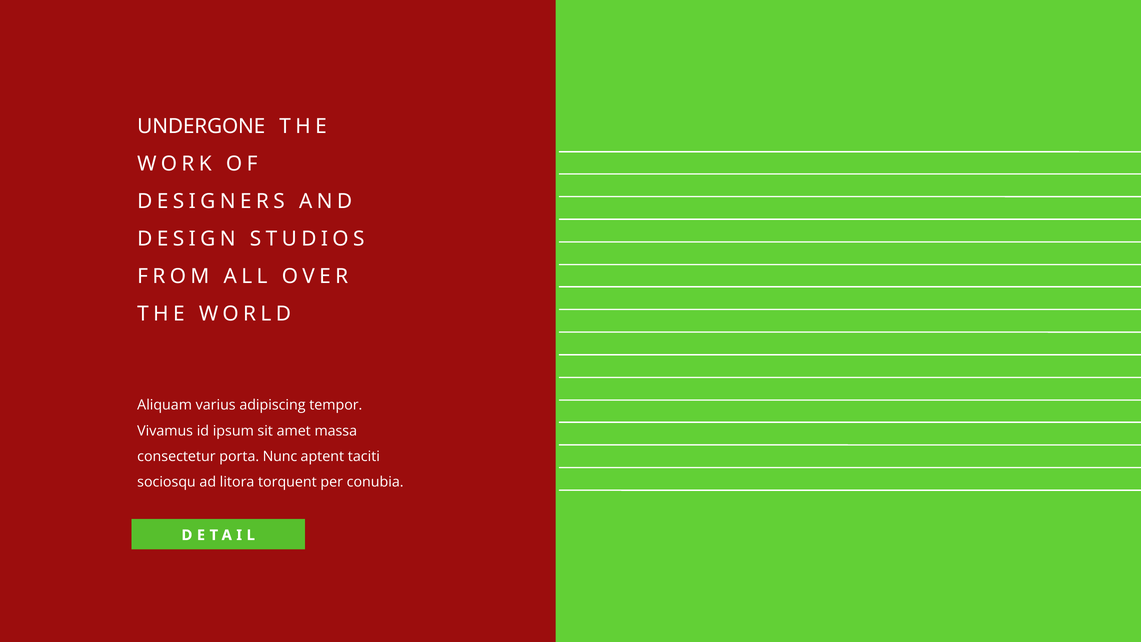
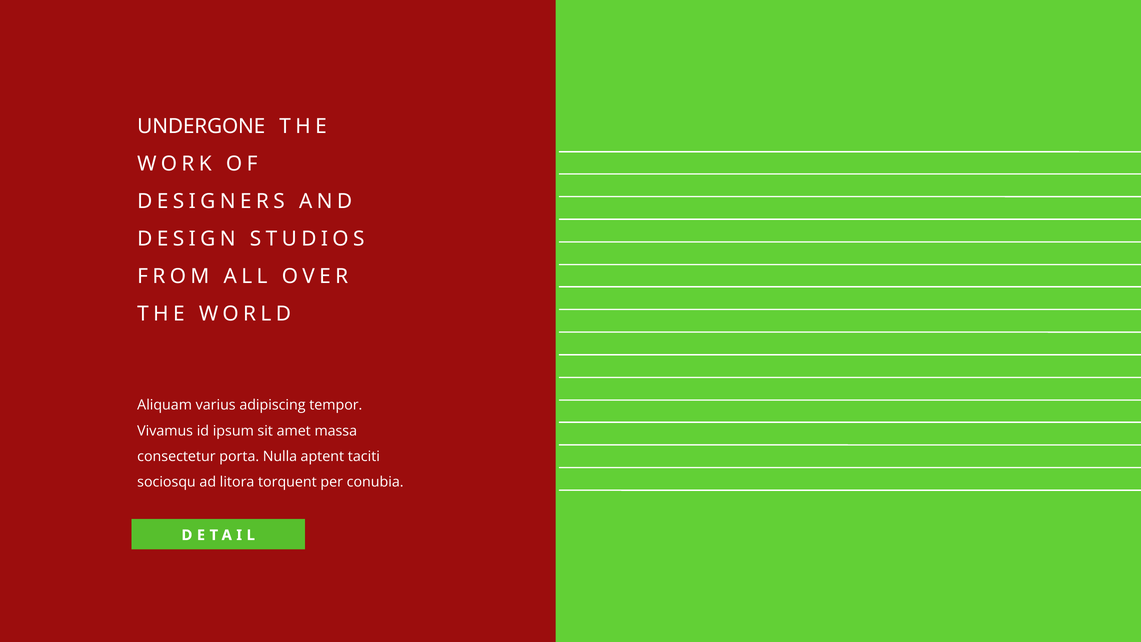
Nunc: Nunc -> Nulla (280, 456)
